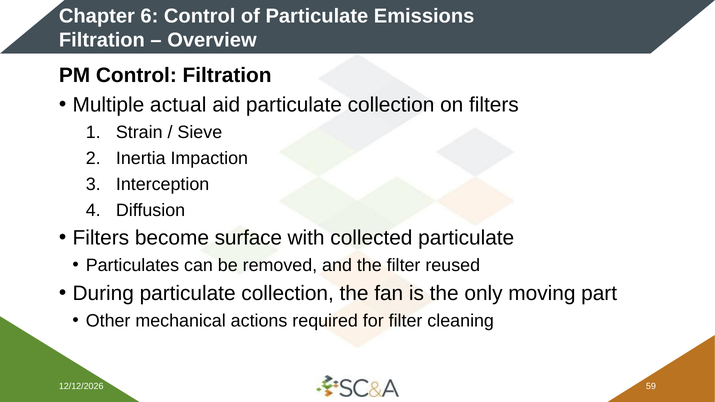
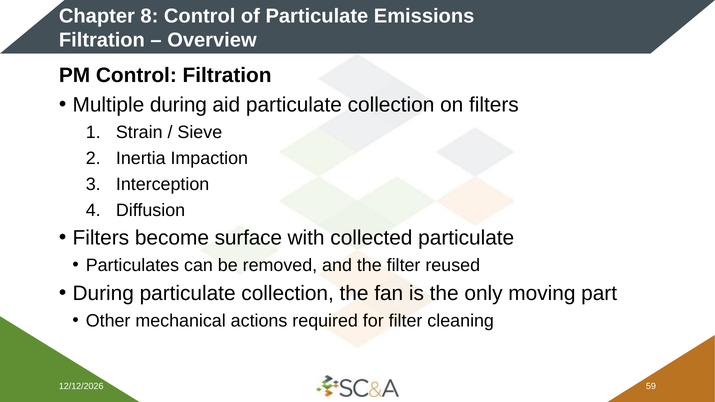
6: 6 -> 8 (149, 16)
Multiple actual: actual -> during (178, 105)
